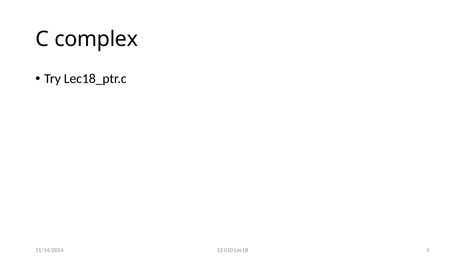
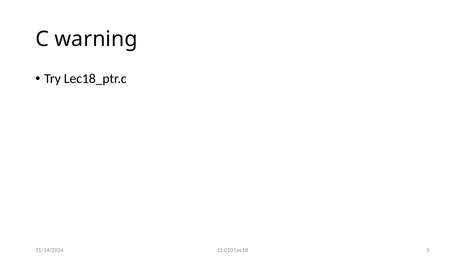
complex: complex -> warning (96, 39)
